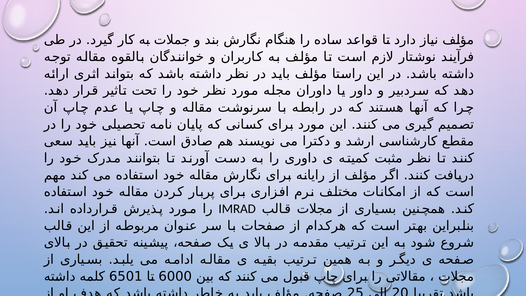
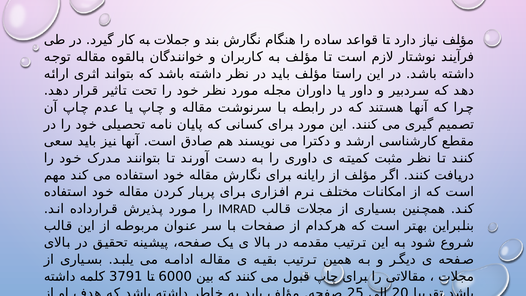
6501: 6501 -> 3791 (126, 276)
